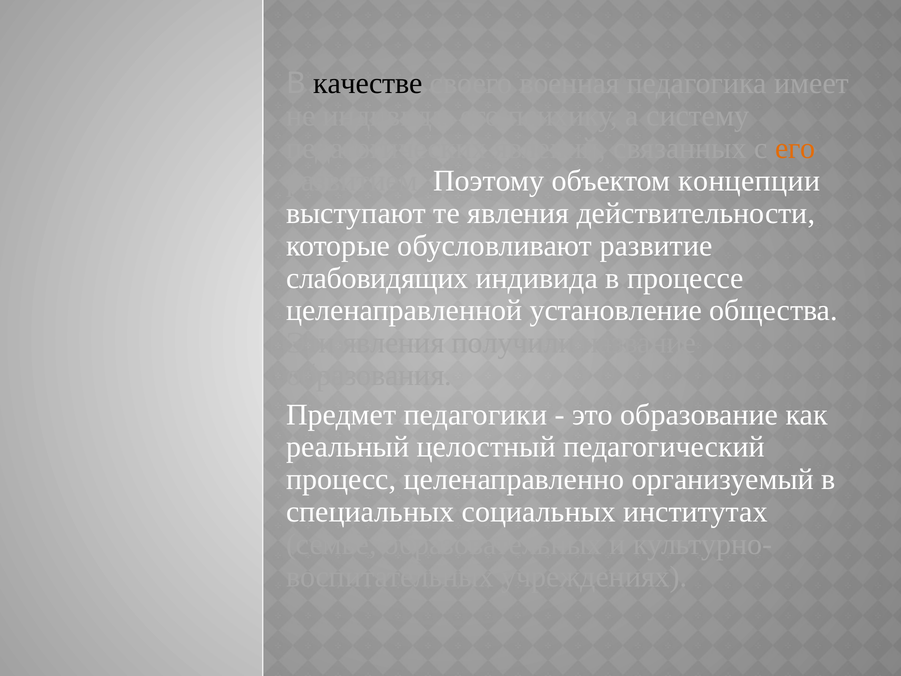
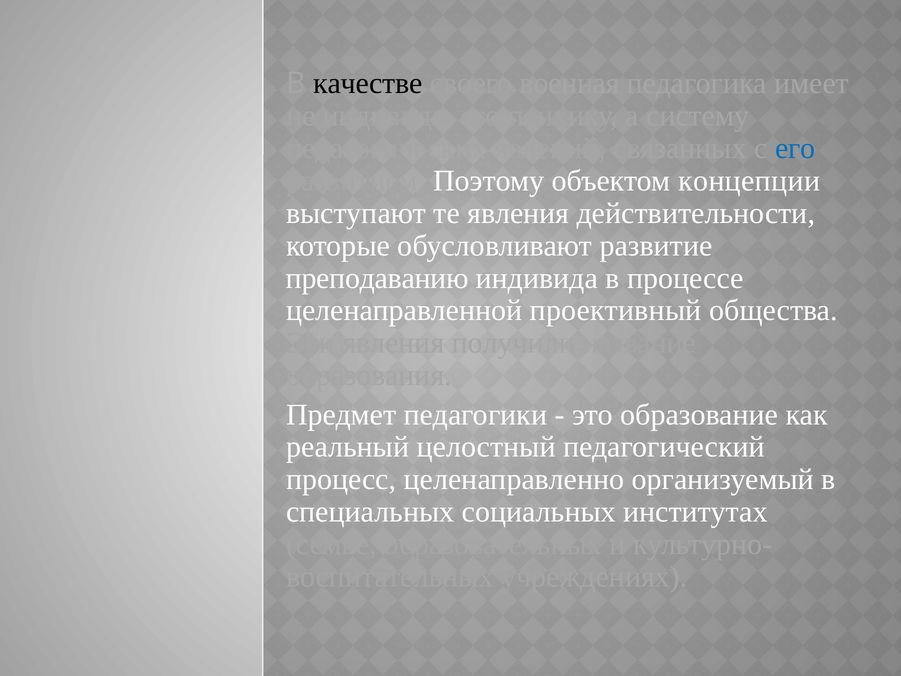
его colour: orange -> blue (795, 148)
слабовидящих: слабовидящих -> преподаванию (377, 278)
установление: установление -> проективный (616, 310)
